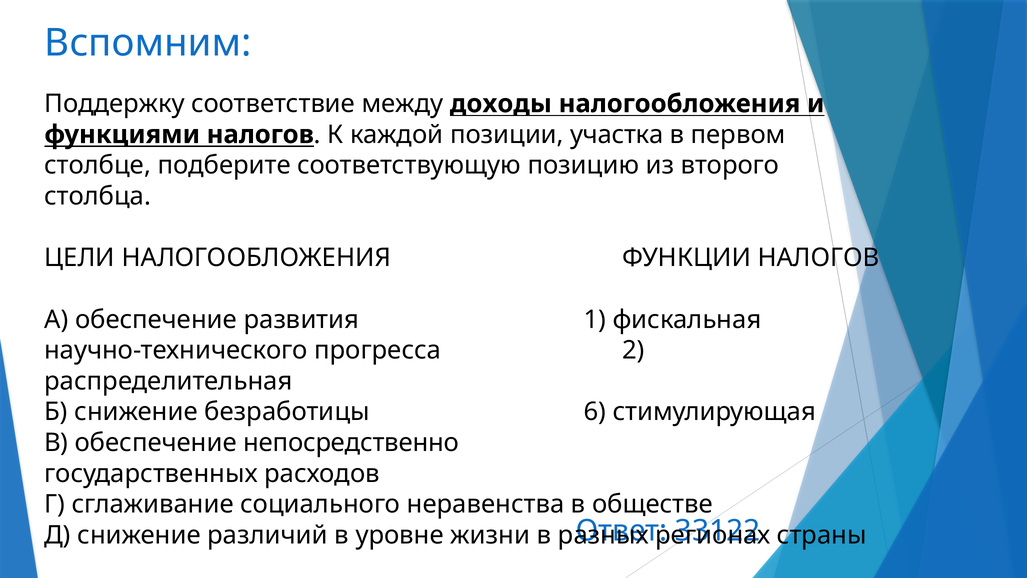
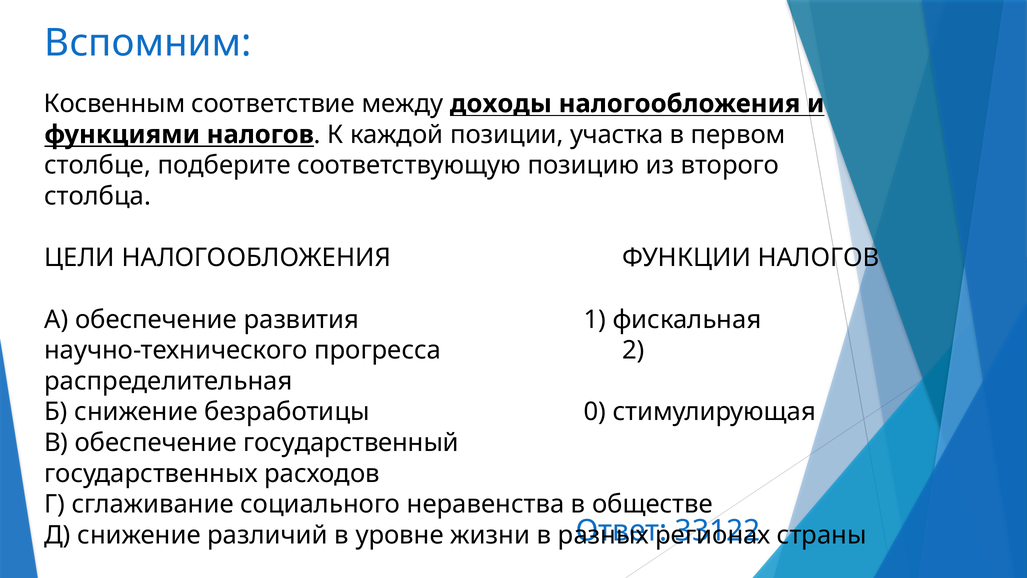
Поддержку: Поддержку -> Косвенным (115, 104)
6: 6 -> 0 (595, 412)
непосредственно: непосредственно -> государственный (351, 443)
